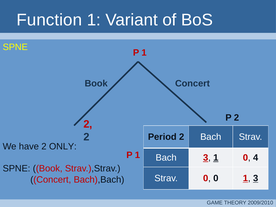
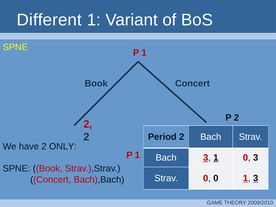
Function: Function -> Different (49, 20)
0 4: 4 -> 3 (256, 158)
